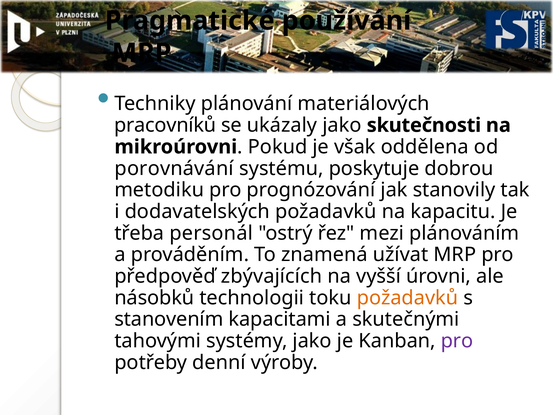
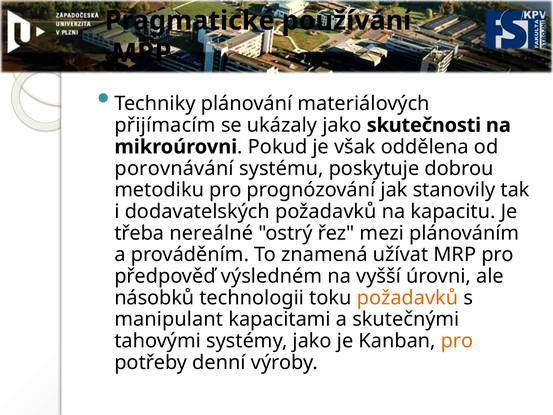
pracovníků: pracovníků -> přijímacím (165, 125)
personál: personál -> nereálné (211, 233)
zbývajících: zbývajících -> výsledném (272, 276)
stanovením: stanovením -> manipulant (169, 319)
pro colour: purple -> orange (457, 341)
